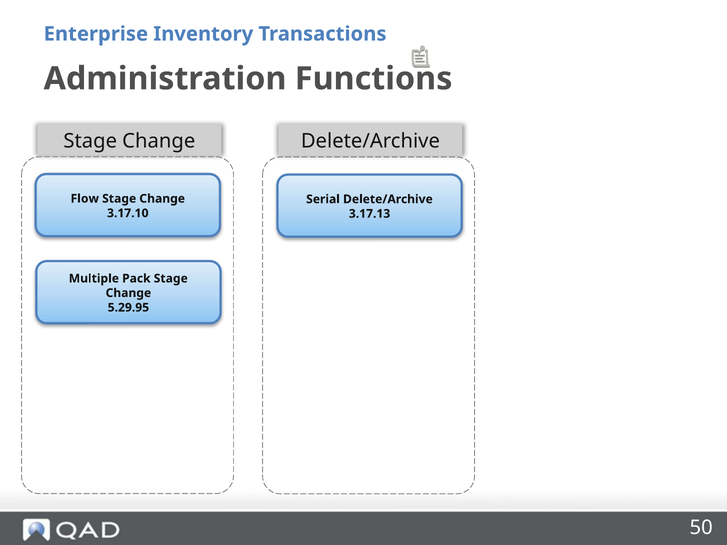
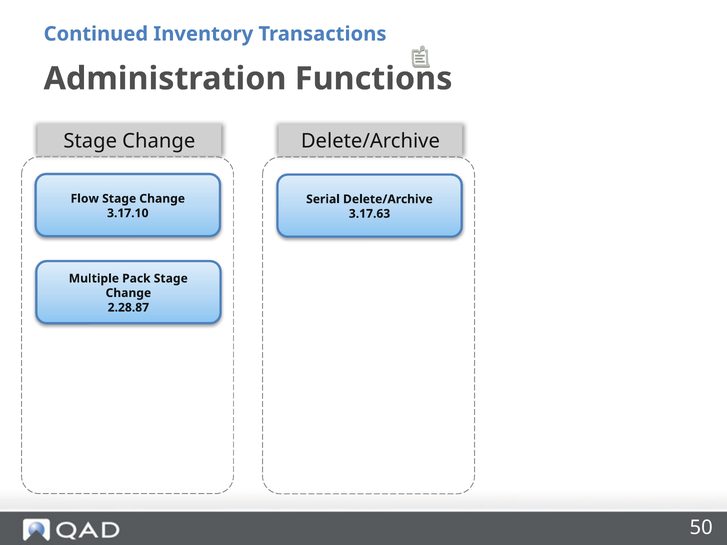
Enterprise: Enterprise -> Continued (96, 34)
3.17.13: 3.17.13 -> 3.17.63 (370, 214)
5.29.95: 5.29.95 -> 2.28.87 (128, 308)
